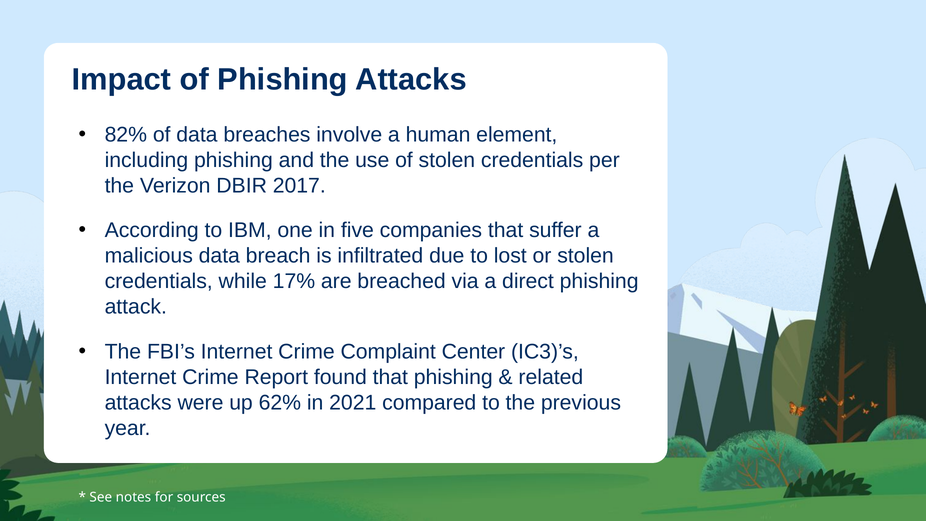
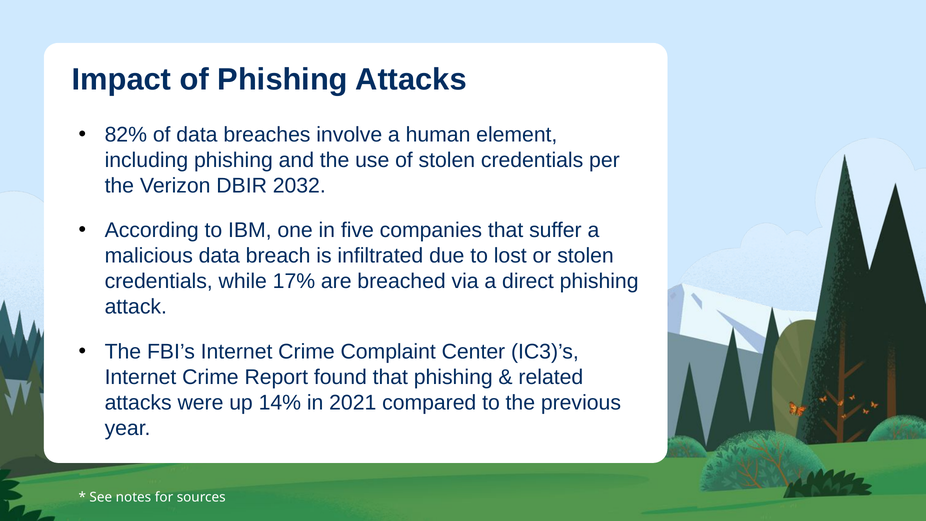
2017: 2017 -> 2032 (299, 186)
62%: 62% -> 14% (280, 403)
